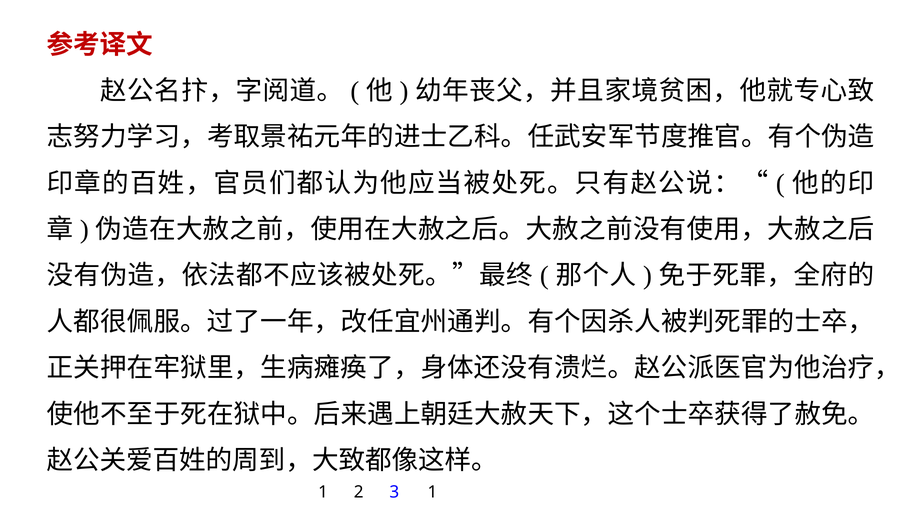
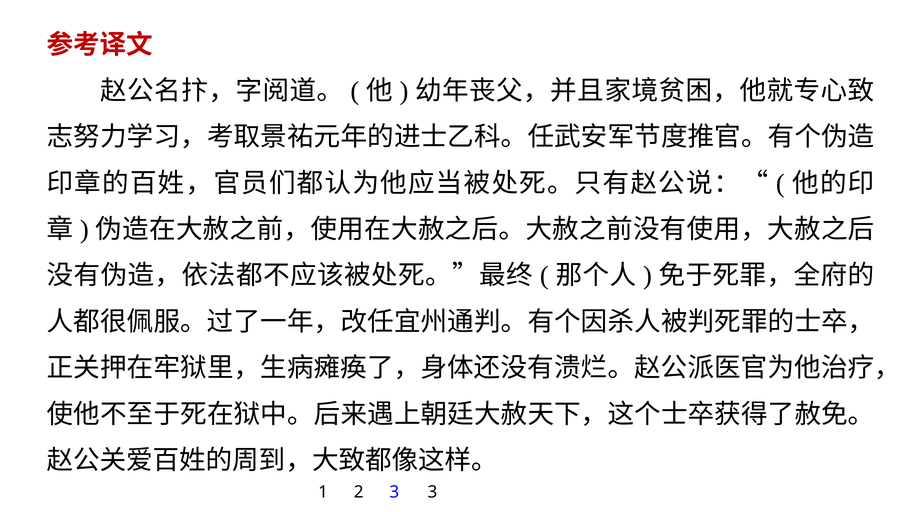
3 1: 1 -> 3 (432, 493)
